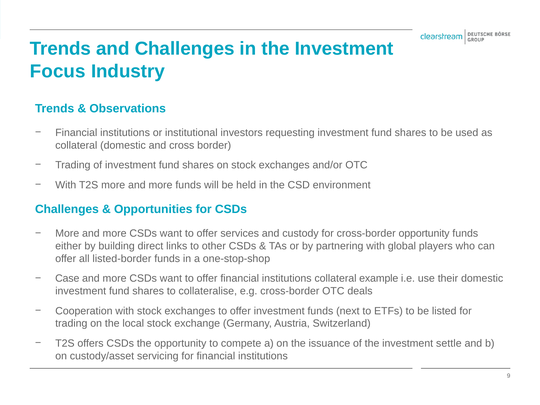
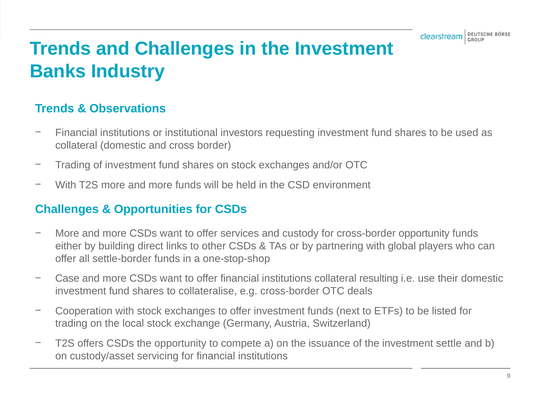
Focus: Focus -> Banks (58, 71)
listed-border: listed-border -> settle-border (122, 259)
example: example -> resulting (379, 278)
